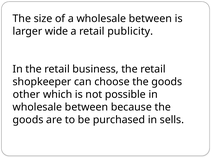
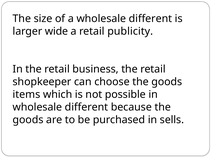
a wholesale between: between -> different (150, 19)
other: other -> items (26, 95)
between: between -> different (86, 107)
